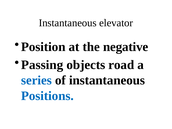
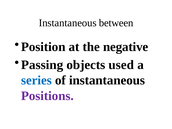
elevator: elevator -> between (116, 23)
road: road -> used (121, 65)
Positions colour: blue -> purple (47, 96)
